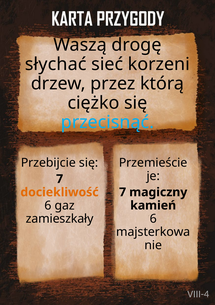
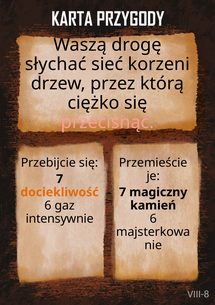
przecisnąć colour: light blue -> pink (107, 122)
zamieszkały: zamieszkały -> intensywnie (60, 219)
VIII-4: VIII-4 -> VIII-8 (198, 294)
